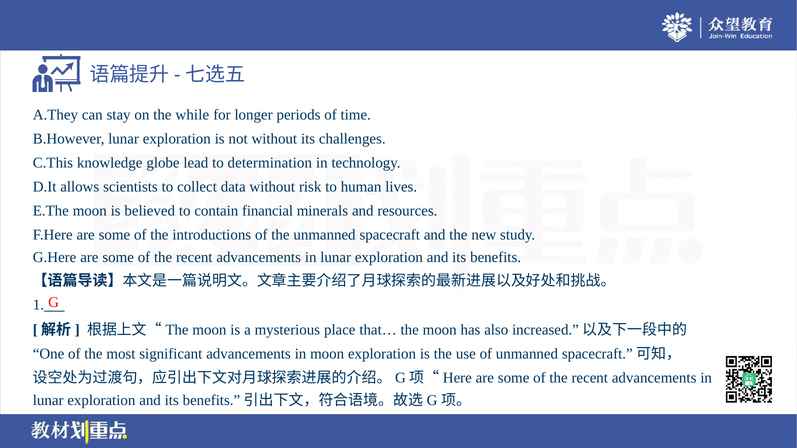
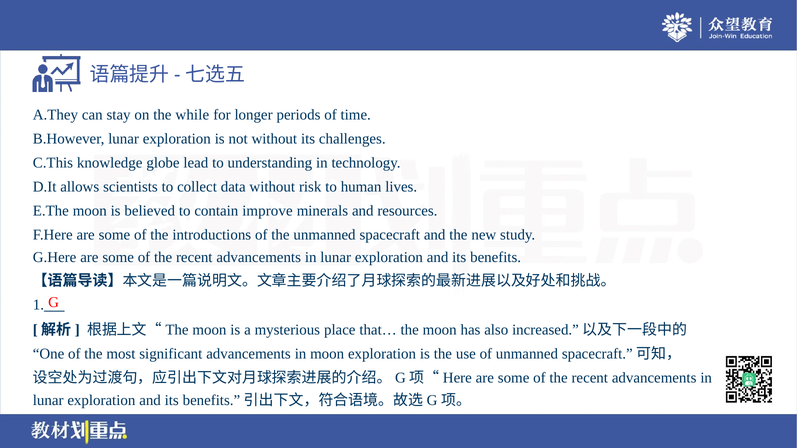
determination: determination -> understanding (270, 163)
financial: financial -> improve (267, 211)
